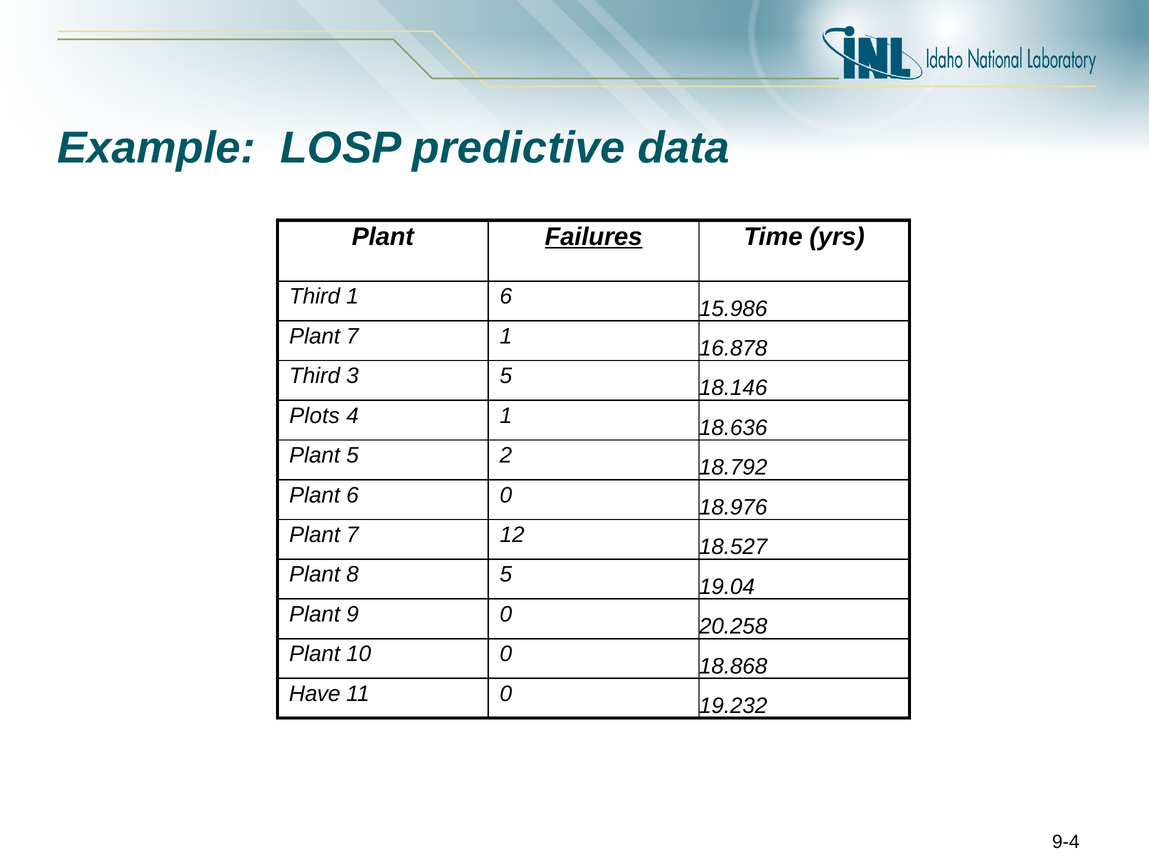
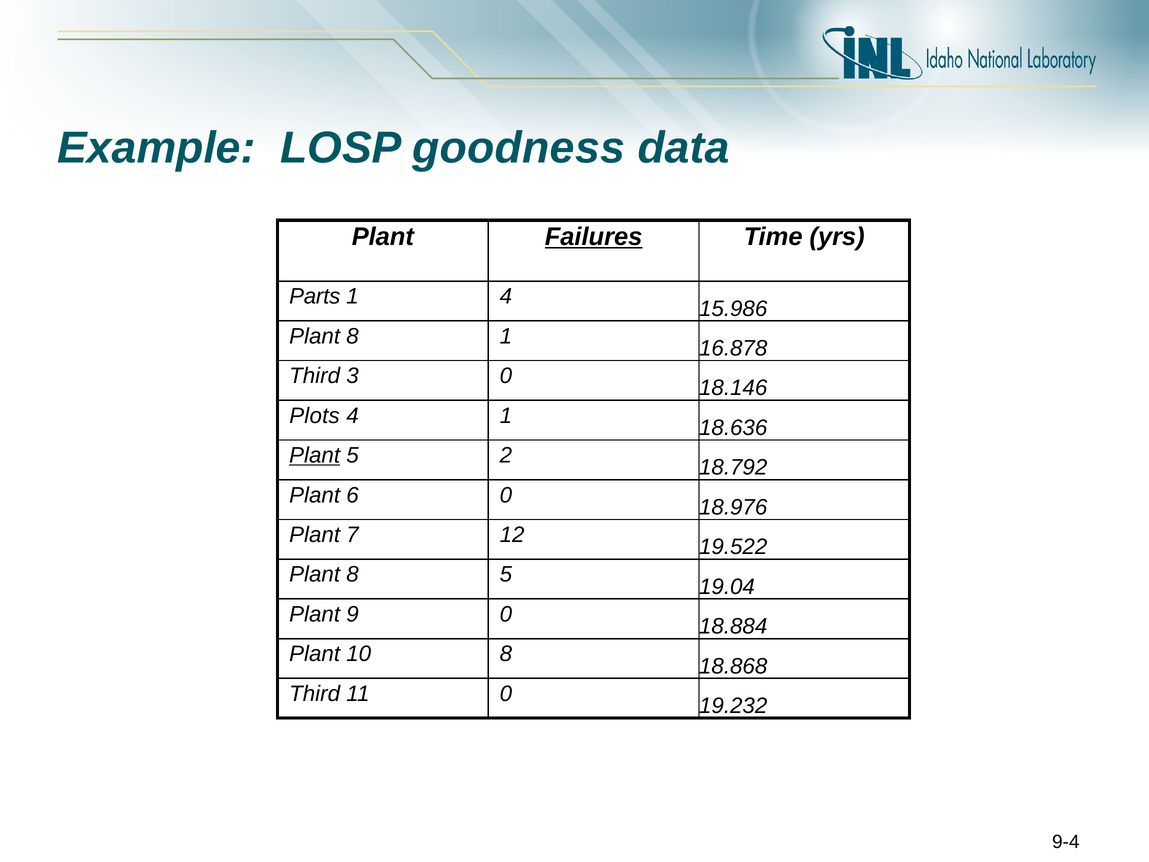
predictive: predictive -> goodness (519, 148)
Third: Third -> Parts (315, 296)
1 6: 6 -> 4 (506, 296)
7: 7 -> 8 (353, 336)
3 5: 5 -> 0 (506, 376)
Plant underline: none -> present (315, 455)
18.527: 18.527 -> 19.522 (733, 547)
20.258: 20.258 -> 18.884 (733, 626)
10 0: 0 -> 8 (506, 654)
Have: Have -> Third (315, 694)
